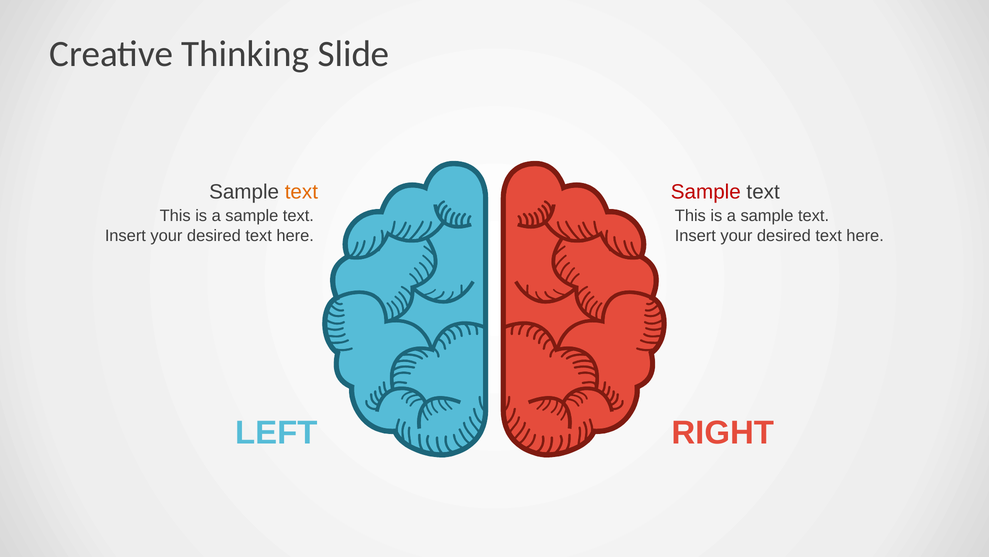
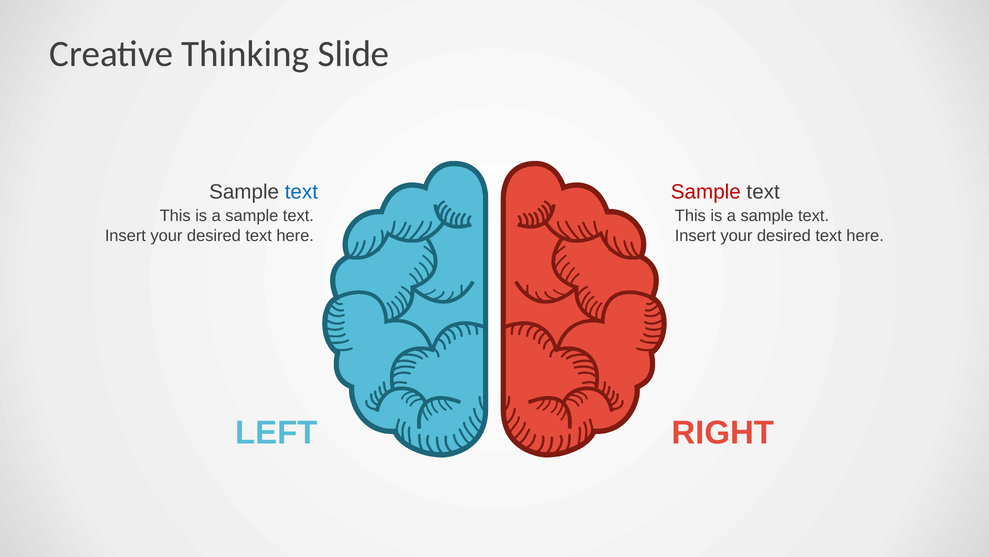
text colour: orange -> blue (301, 192)
